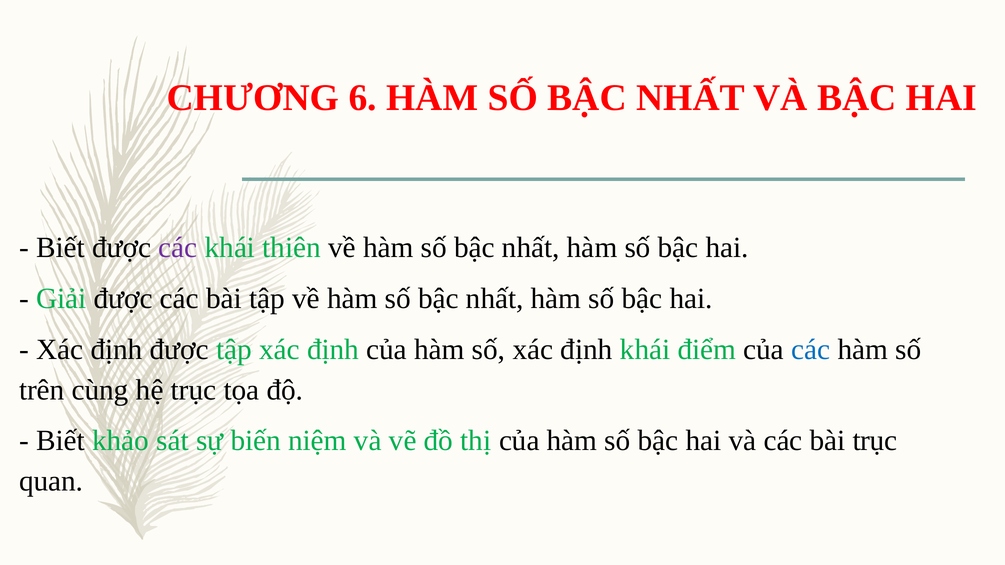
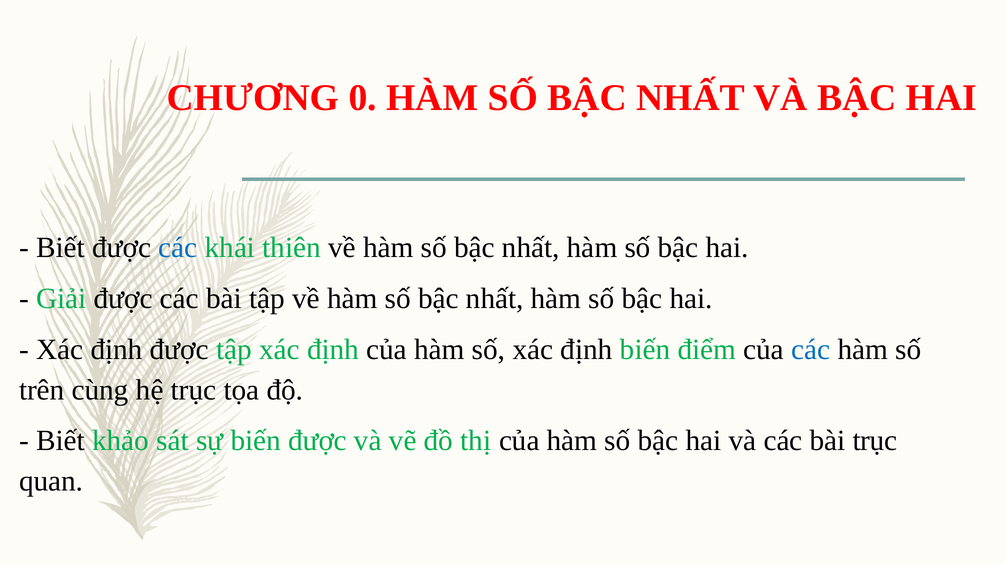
6: 6 -> 0 (363, 98)
các colour: purple -> blue (178, 248)
định khái: khái -> biến (645, 350)
biến niệm: niệm -> được (318, 441)
